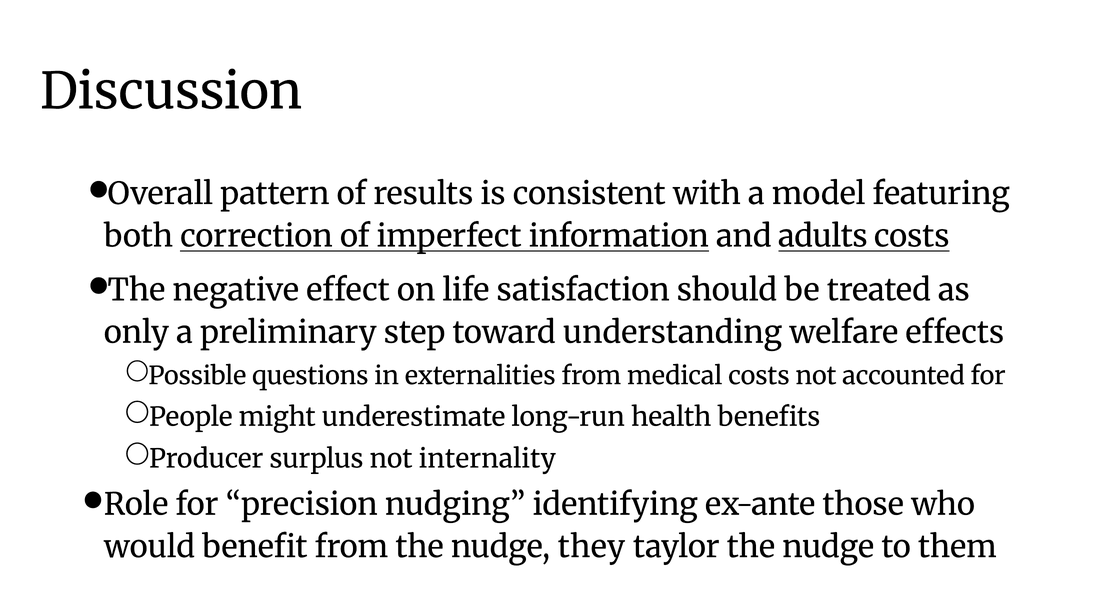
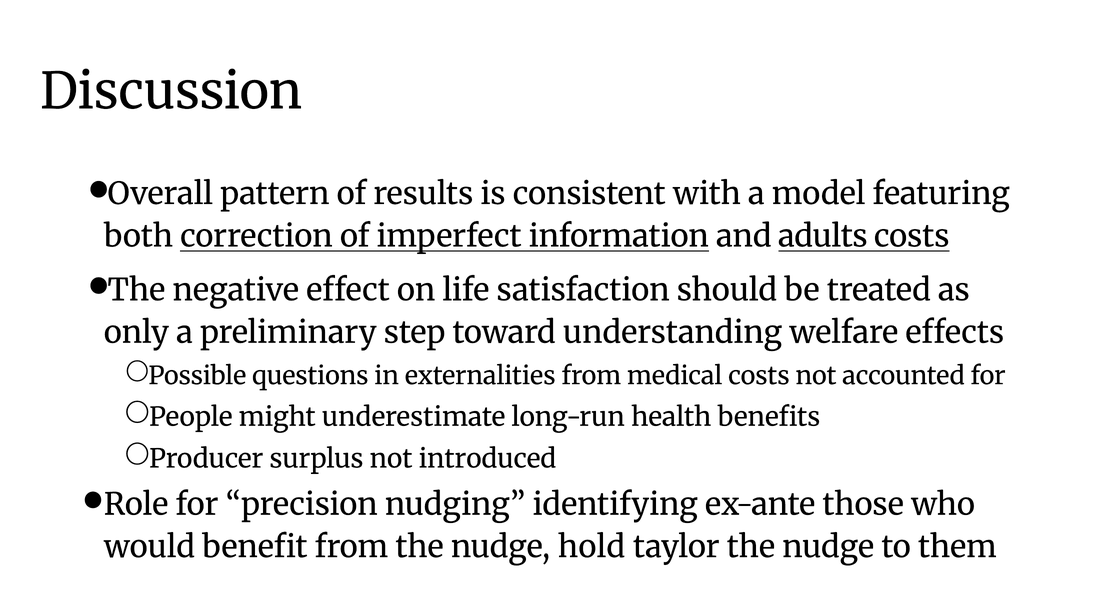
internality: internality -> introduced (487, 459)
they: they -> hold (591, 547)
